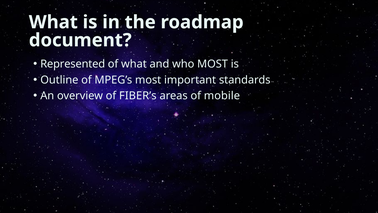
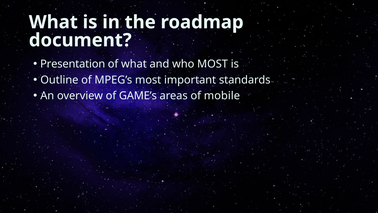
Represented: Represented -> Presentation (73, 64)
FIBER’s: FIBER’s -> GAME’s (138, 96)
